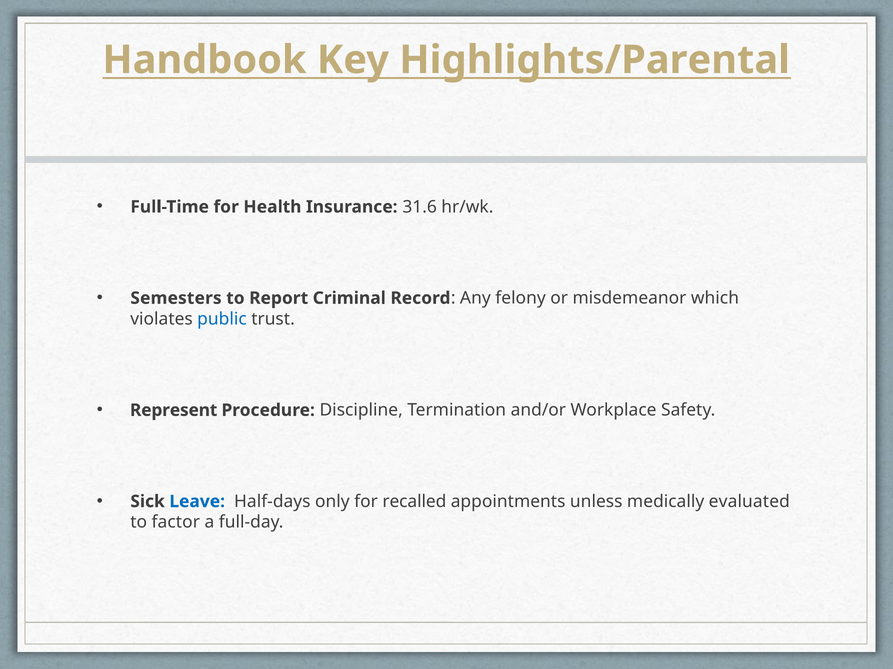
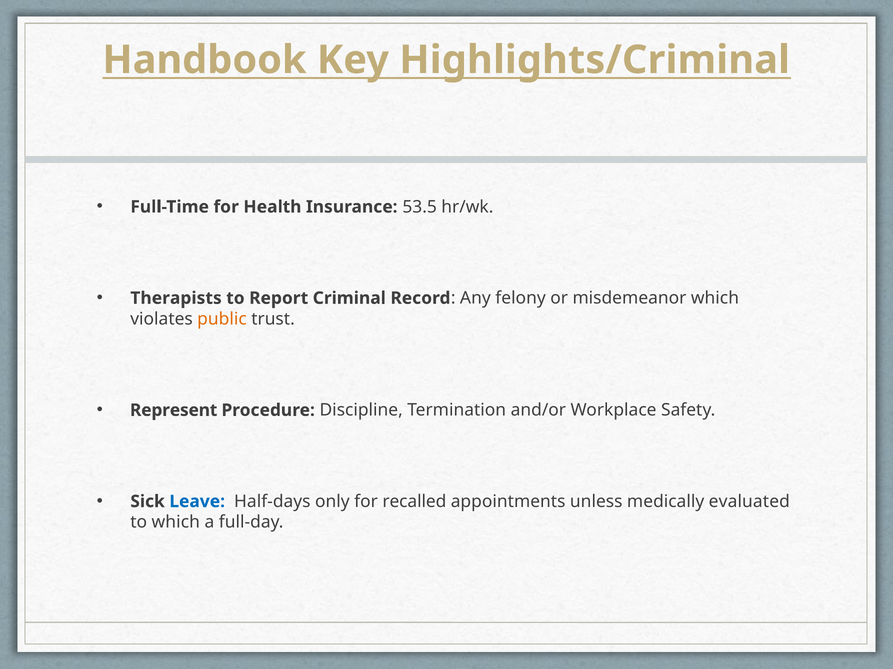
Highlights/Parental: Highlights/Parental -> Highlights/Criminal (595, 60)
31.6: 31.6 -> 53.5 (420, 207)
Semesters: Semesters -> Therapists (176, 298)
public colour: blue -> orange (222, 319)
to factor: factor -> which (176, 523)
